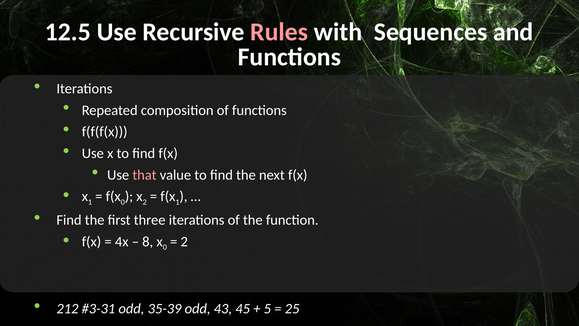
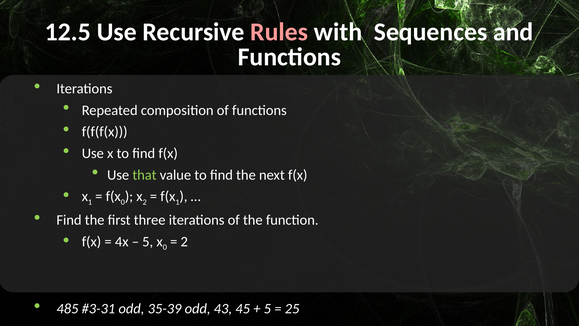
that colour: pink -> light green (144, 175)
8: 8 -> 5 (148, 242)
212: 212 -> 485 (67, 308)
